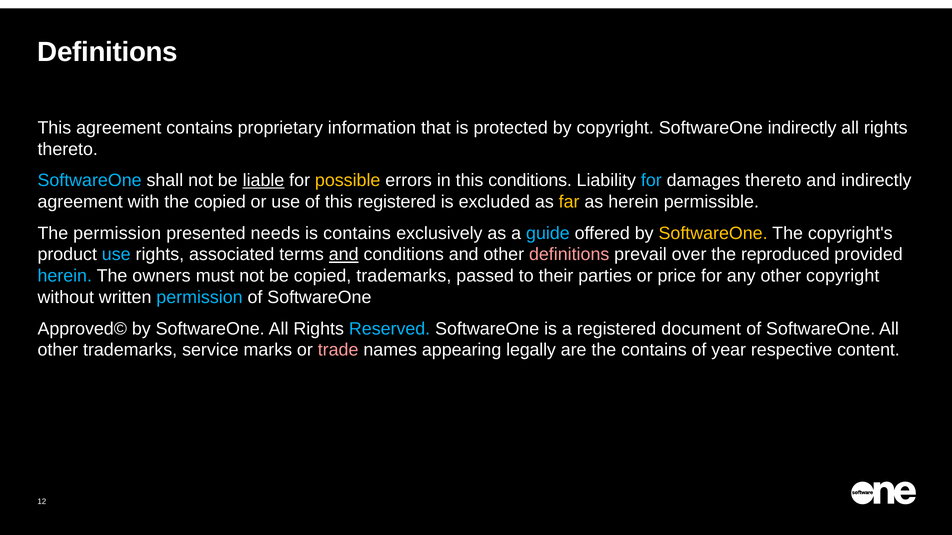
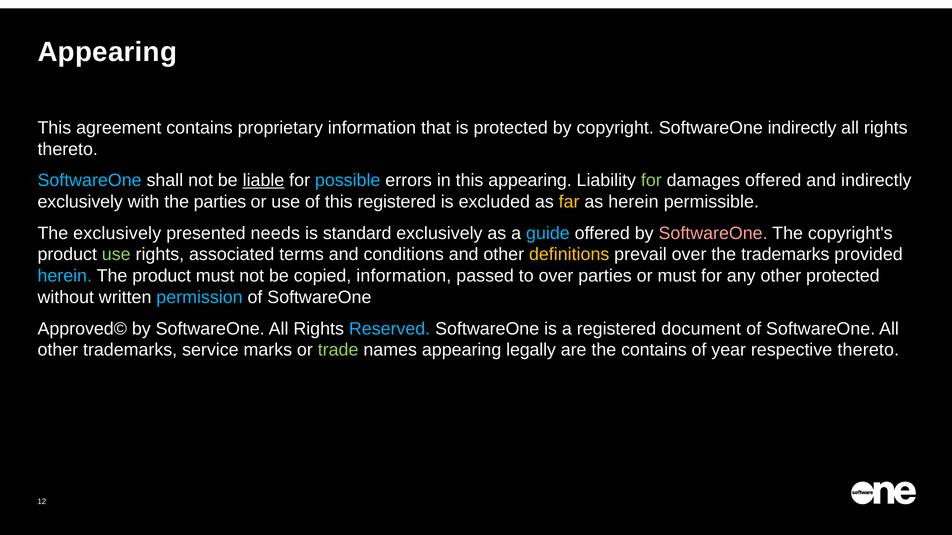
Definitions: Definitions -> Appearing (107, 52)
possible colour: yellow -> light blue (348, 181)
this conditions: conditions -> appearing (530, 181)
for colour: light blue -> light green (651, 181)
damages thereto: thereto -> offered (773, 181)
agreement: agreement -> exclusively (80, 202)
the copied: copied -> parties (220, 202)
The permission: permission -> exclusively (117, 233)
is contains: contains -> standard (357, 233)
SoftwareOne colour: yellow -> pink (713, 233)
use colour: light blue -> light green (116, 255)
and underline: present -> none (344, 255)
definitions colour: pink -> yellow (569, 255)
the reproduced: reproduced -> trademarks (785, 255)
The owners: owners -> product (162, 276)
copied trademarks: trademarks -> information (404, 276)
to their: their -> over (556, 276)
or price: price -> must (677, 276)
other copyright: copyright -> protected (843, 276)
trade colour: pink -> light green (338, 350)
respective content: content -> thereto (868, 350)
